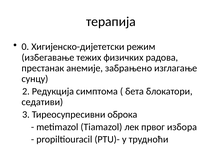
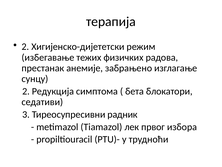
0: 0 -> 2 (25, 47)
оброка: оброка -> радник (122, 114)
